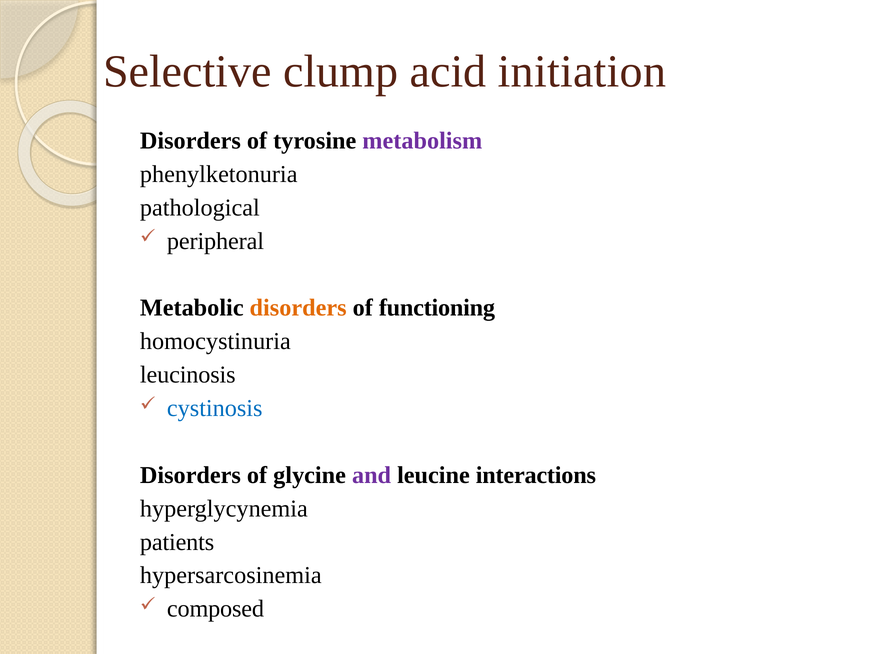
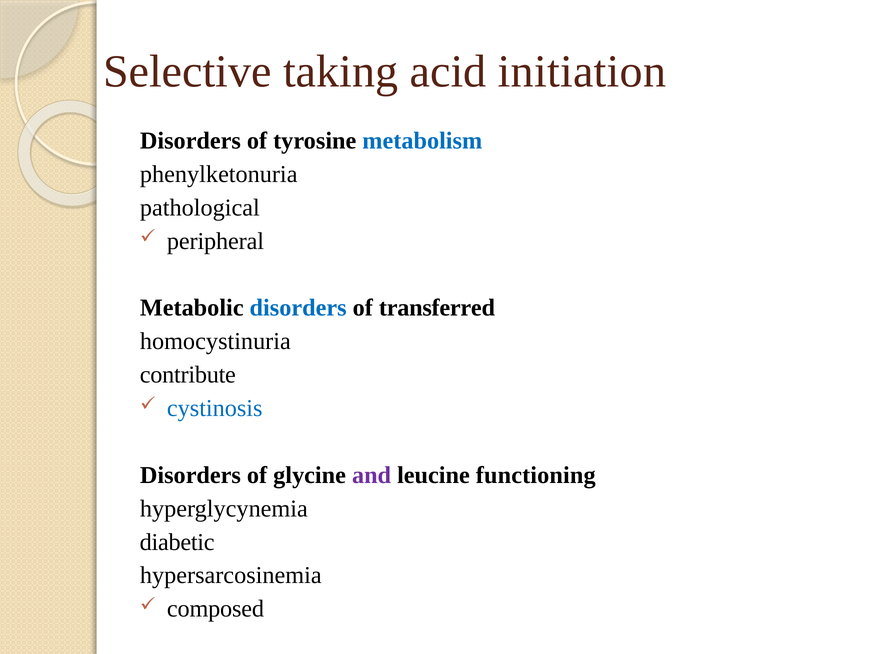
clump: clump -> taking (341, 71)
metabolism colour: purple -> blue (422, 141)
disorders colour: orange -> blue (298, 308)
functioning: functioning -> transferred (437, 308)
leucinosis: leucinosis -> contribute (188, 375)
interactions: interactions -> functioning (536, 475)
patients: patients -> diabetic (177, 542)
